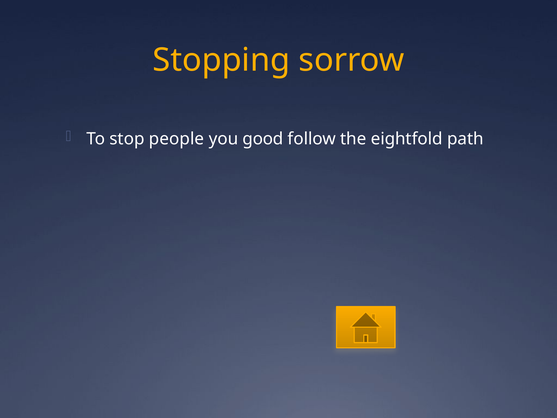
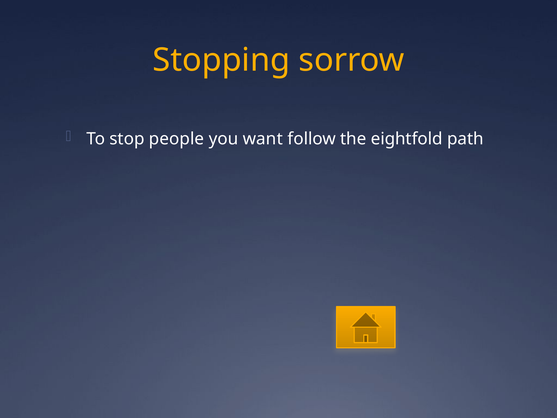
good: good -> want (263, 139)
